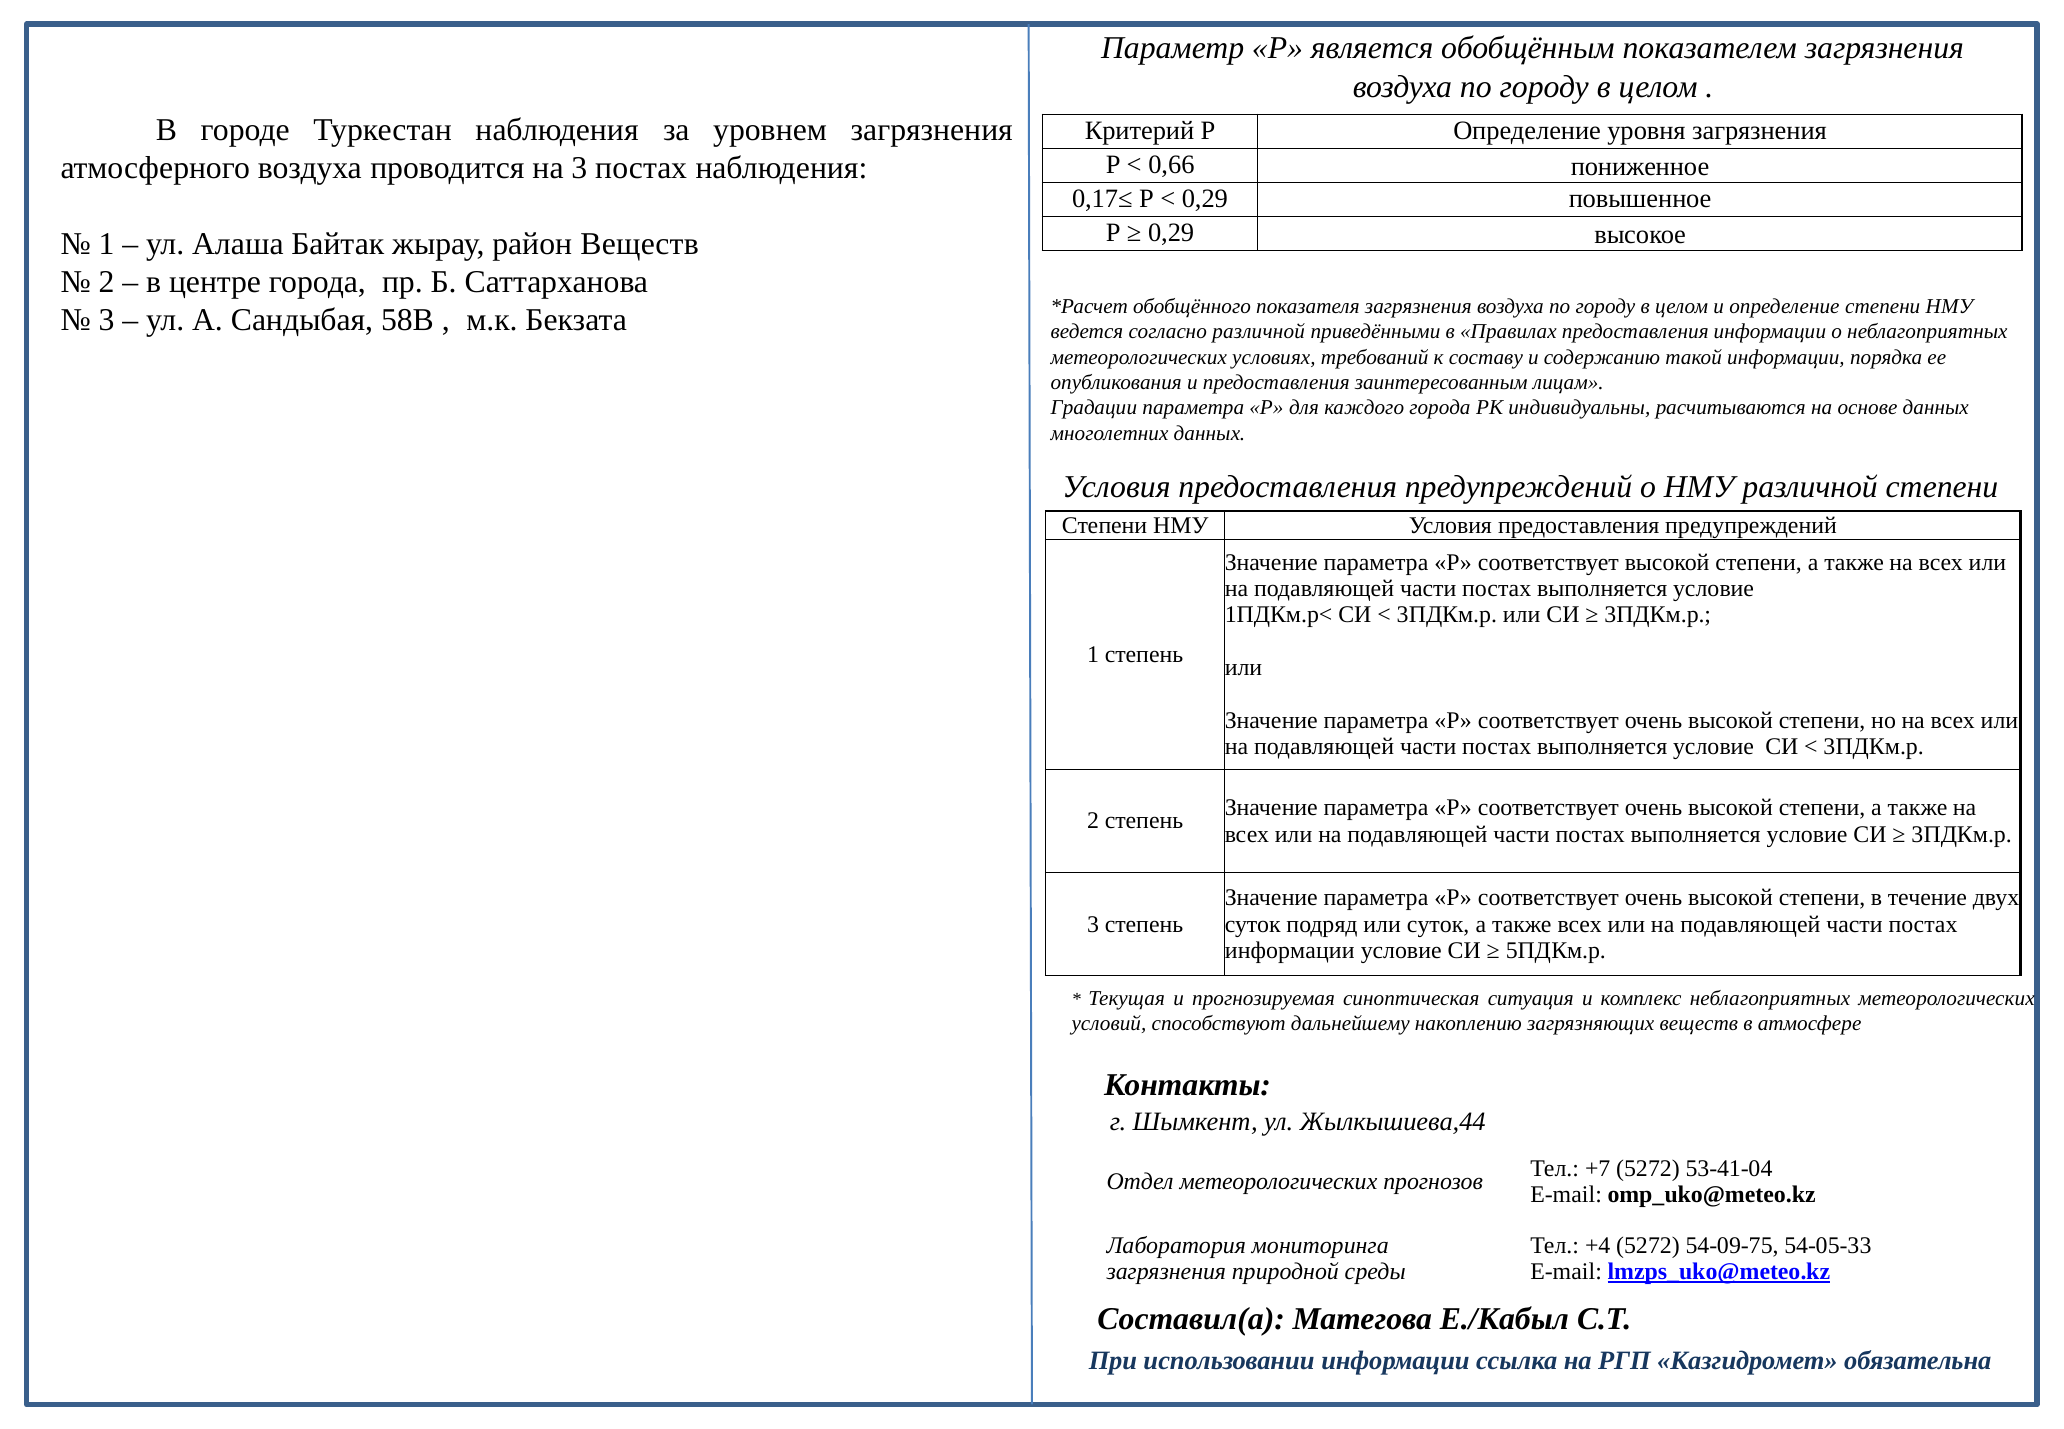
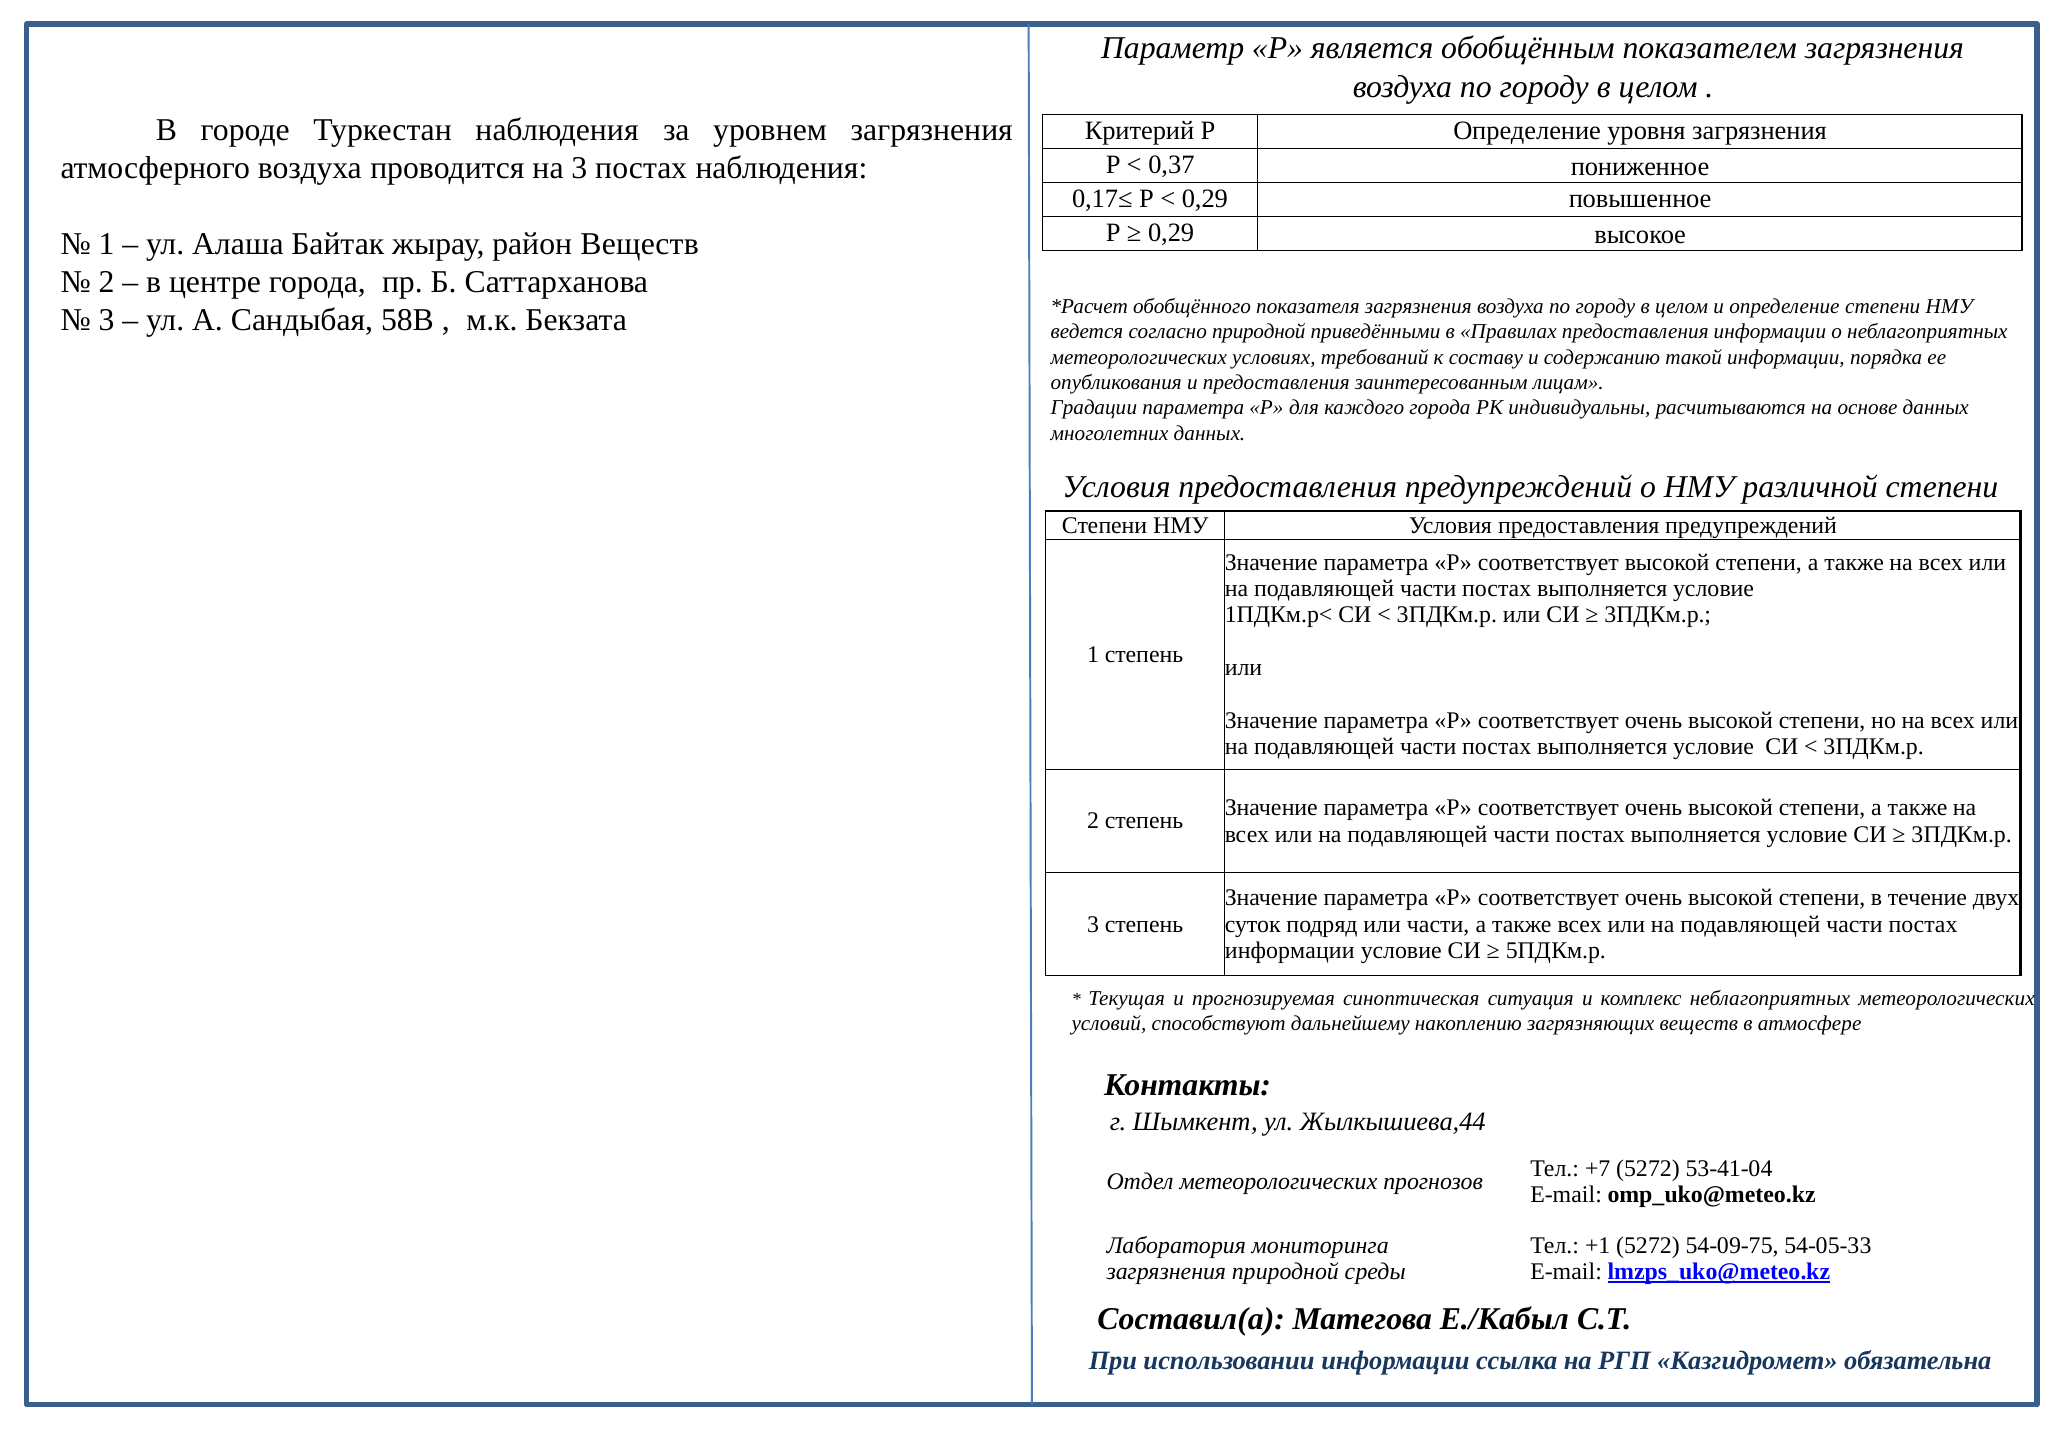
0,66: 0,66 -> 0,37 (1171, 165)
согласно различной: различной -> природной (1259, 332)
или суток: суток -> части (1438, 924)
+4: +4 -> +1 (1598, 1245)
